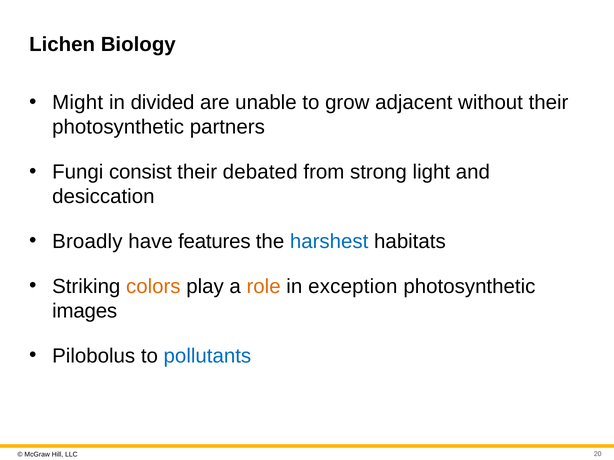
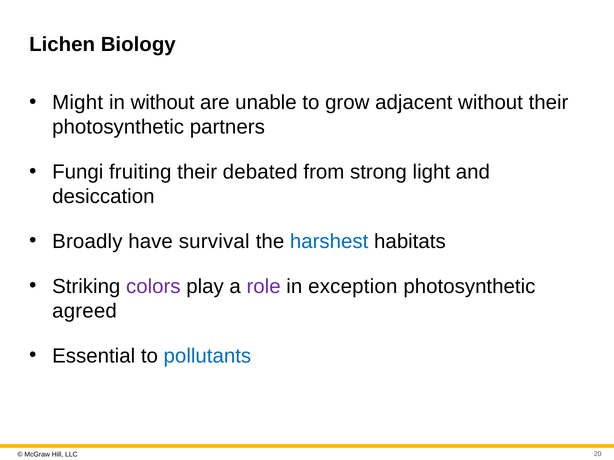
in divided: divided -> without (163, 103)
consist: consist -> fruiting (140, 172)
features: features -> survival (214, 242)
colors colour: orange -> purple (153, 287)
role colour: orange -> purple (264, 287)
images: images -> agreed (85, 311)
Pilobolus: Pilobolus -> Essential (94, 356)
